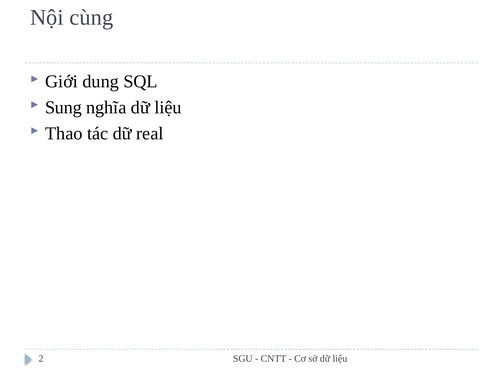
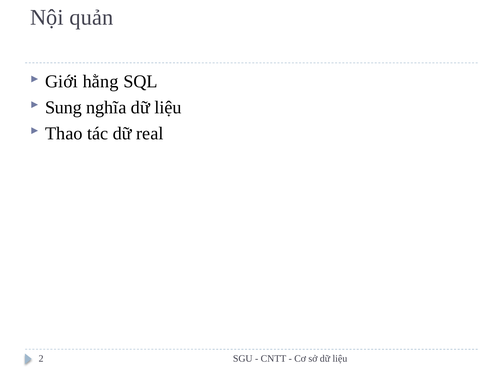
cùng: cùng -> quản (91, 17)
dung: dung -> hằng (101, 82)
